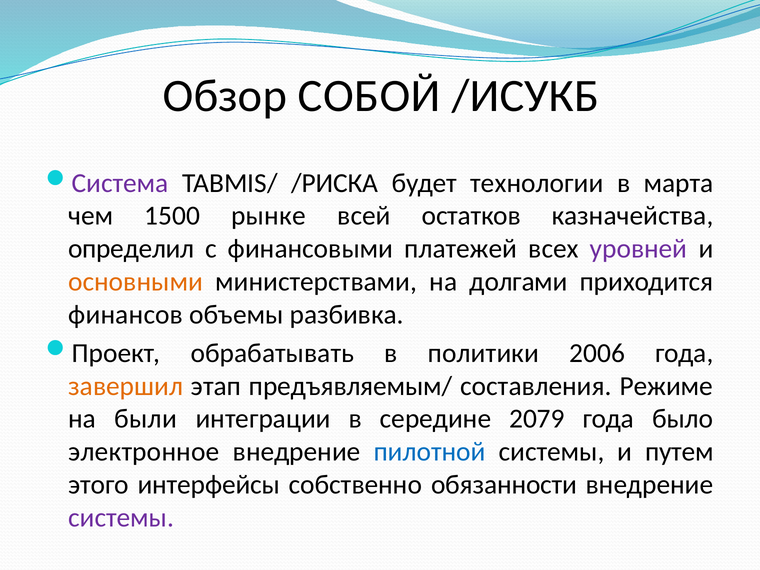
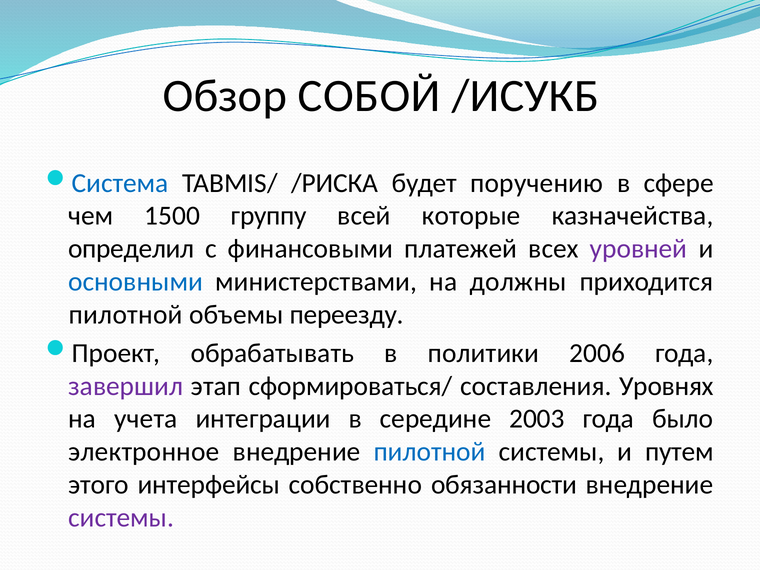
Система colour: purple -> blue (120, 183)
технологии: технологии -> поручению (537, 183)
марта: марта -> сфере (679, 183)
рынке: рынке -> группу (269, 216)
остатков: остатков -> которые (471, 216)
основными colour: orange -> blue (136, 282)
долгами: долгами -> должны (518, 282)
финансов: финансов -> пилотной (126, 315)
разбивка: разбивка -> переезду (347, 315)
завершил colour: orange -> purple (126, 386)
предъявляемым/: предъявляемым/ -> сформироваться/ (351, 386)
Режиме: Режиме -> Уровнях (666, 386)
были: были -> учета (146, 419)
2079: 2079 -> 2003 (537, 419)
